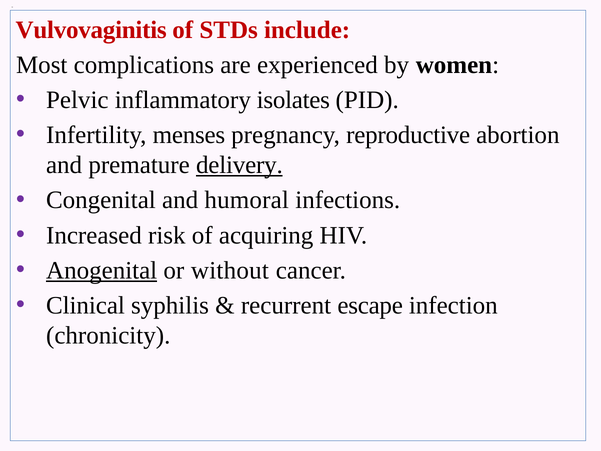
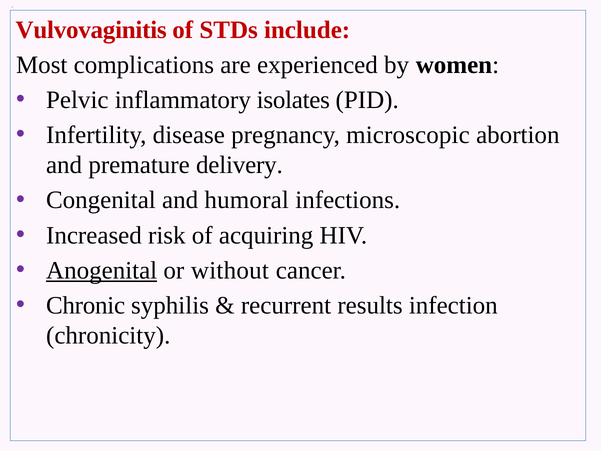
menses: menses -> disease (189, 135)
reproductive: reproductive -> microscopic (408, 135)
delivery underline: present -> none (239, 165)
Clinical: Clinical -> Chronic (86, 305)
escape: escape -> results (370, 305)
